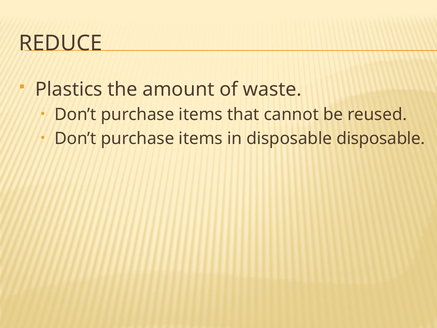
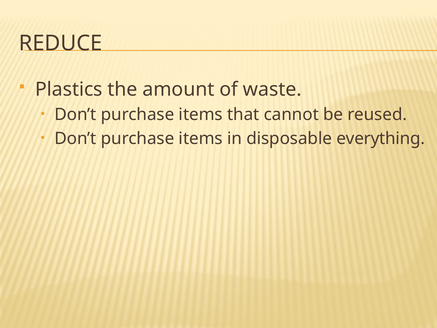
disposable disposable: disposable -> everything (381, 138)
